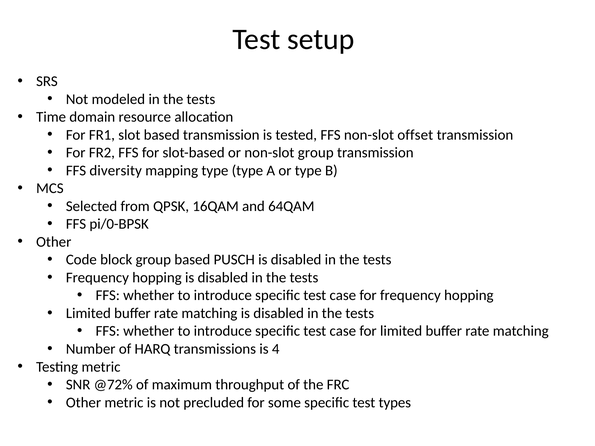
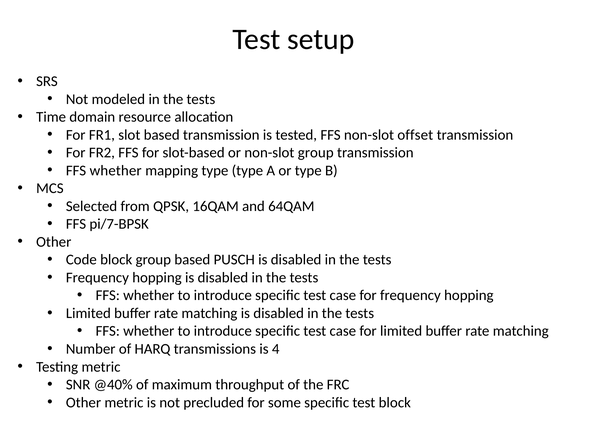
diversity: diversity -> whether (116, 171)
pi/0-BPSK: pi/0-BPSK -> pi/7-BPSK (119, 224)
@72%: @72% -> @40% (113, 385)
test types: types -> block (395, 403)
